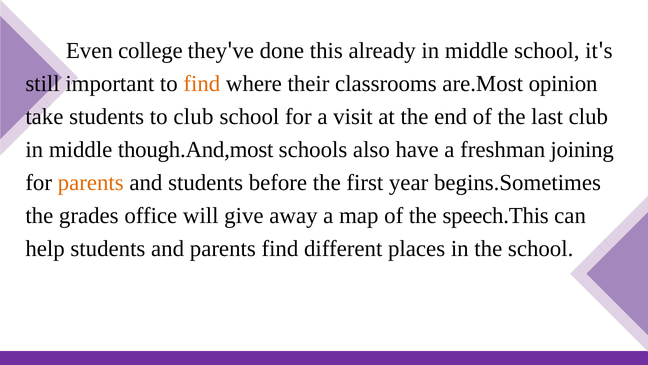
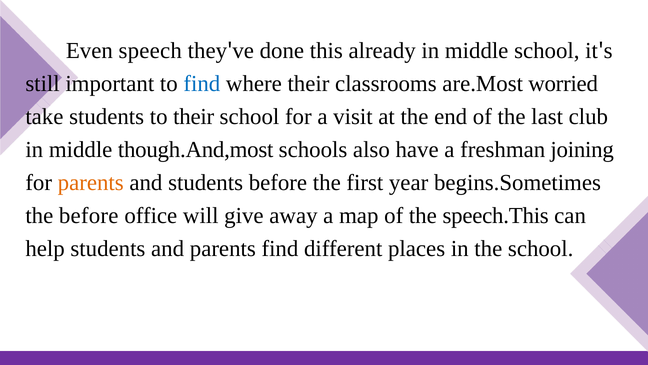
college: college -> speech (150, 51)
find colour: orange -> blue (202, 84)
opinion: opinion -> worried (563, 84)
to club: club -> their (194, 117)
the grades: grades -> before (89, 215)
